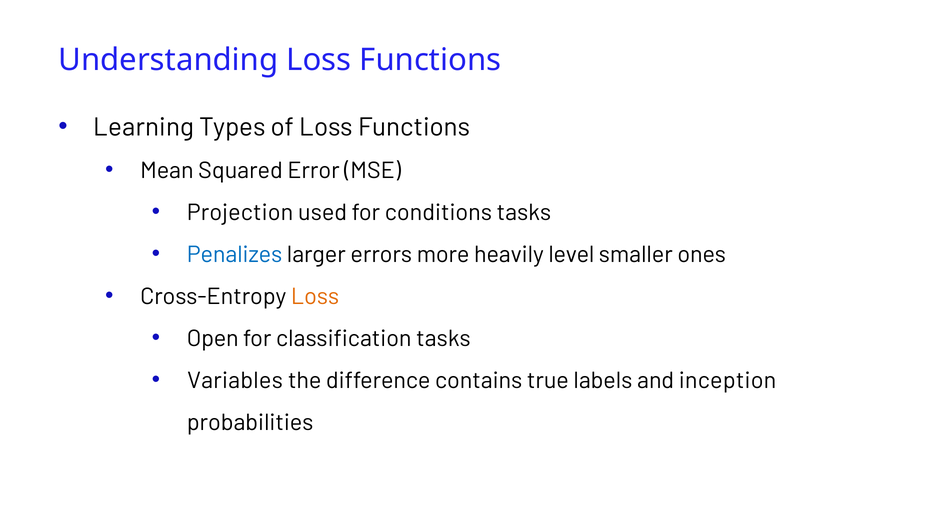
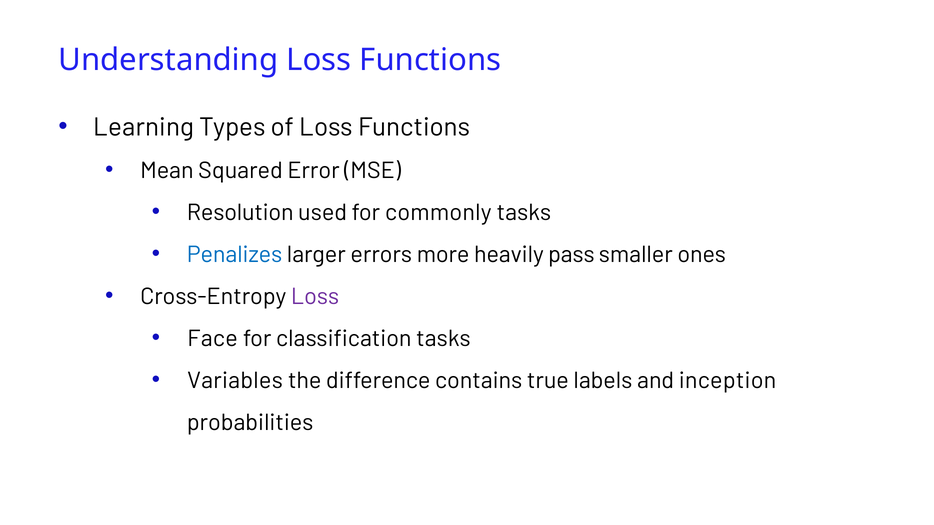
Projection: Projection -> Resolution (240, 212)
conditions: conditions -> commonly (438, 212)
level: level -> pass (571, 255)
Loss colour: orange -> purple (315, 297)
Open: Open -> Face (213, 339)
